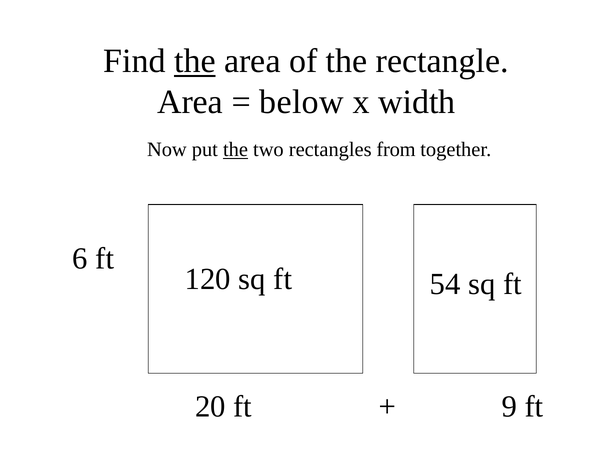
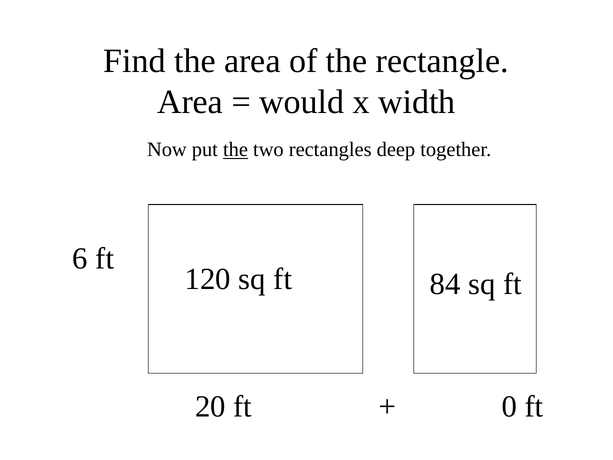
the underline: present -> none (195, 61)
below: below -> would (302, 102)
from: from -> deep (396, 149)
54: 54 -> 84 (445, 284)
9: 9 -> 0 (509, 407)
